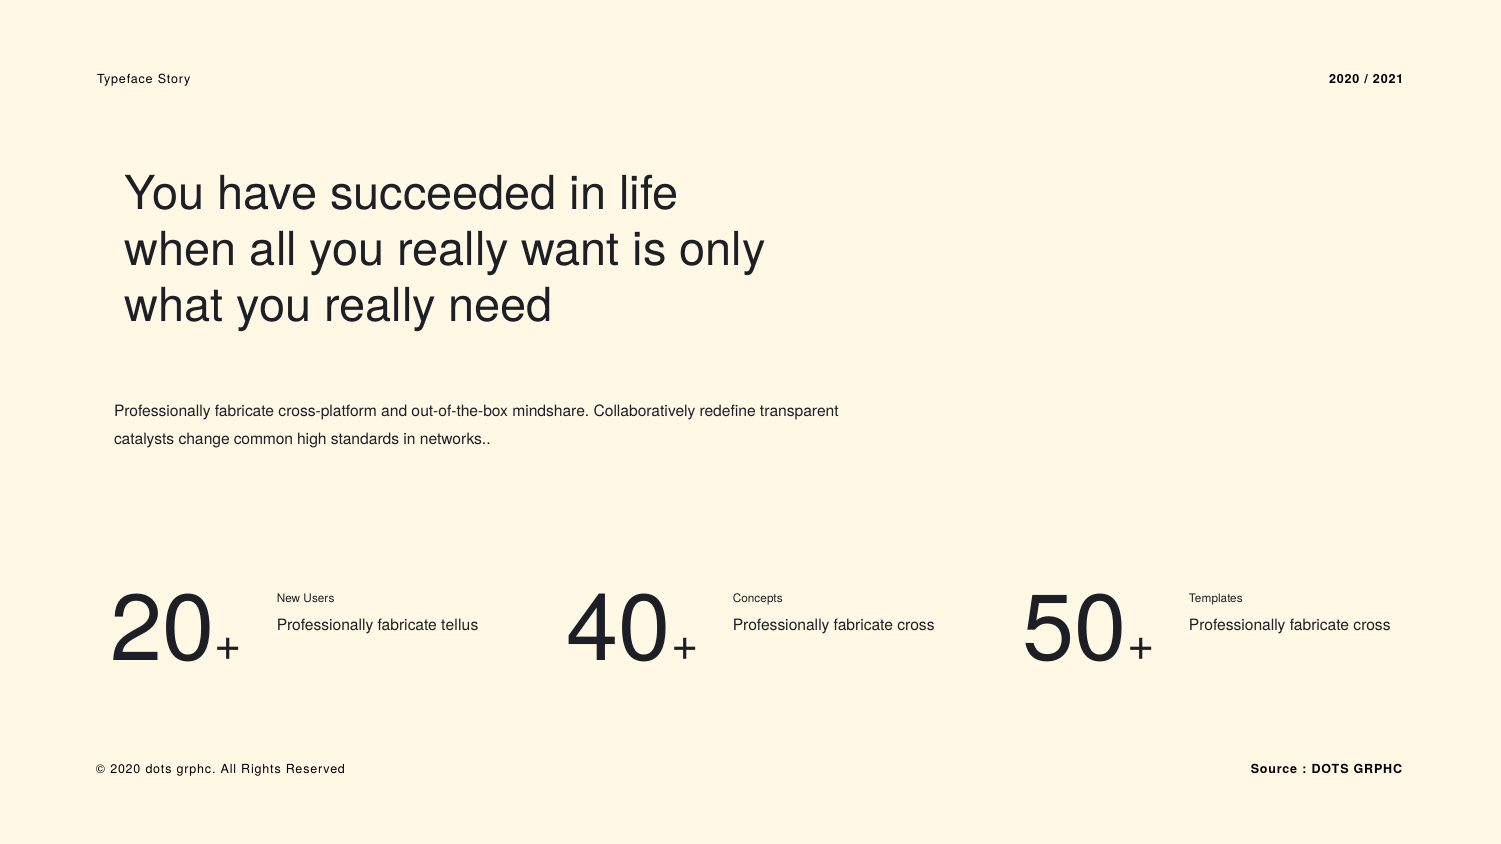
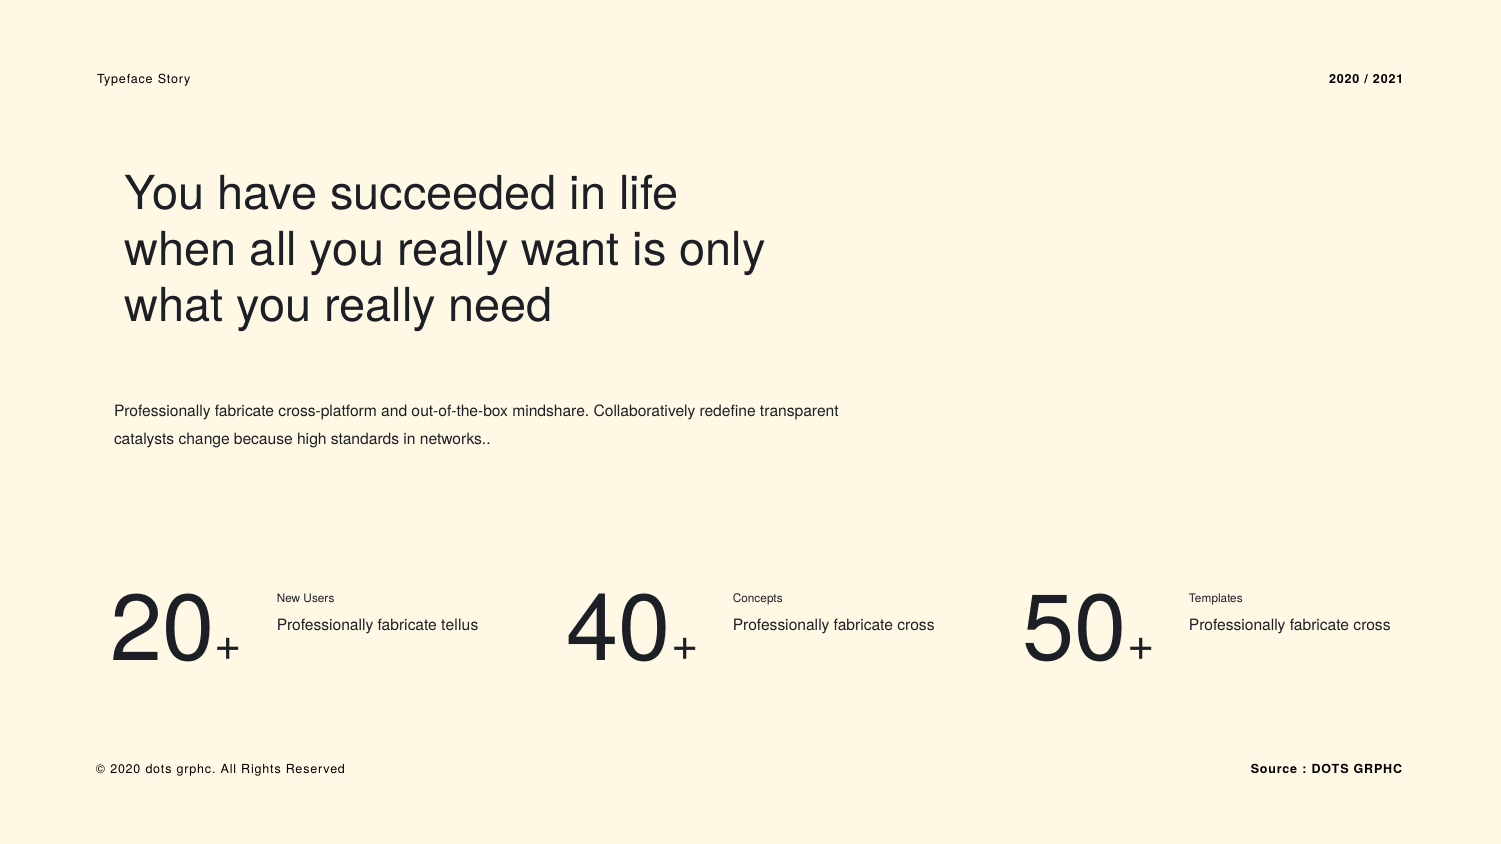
common: common -> because (263, 440)
